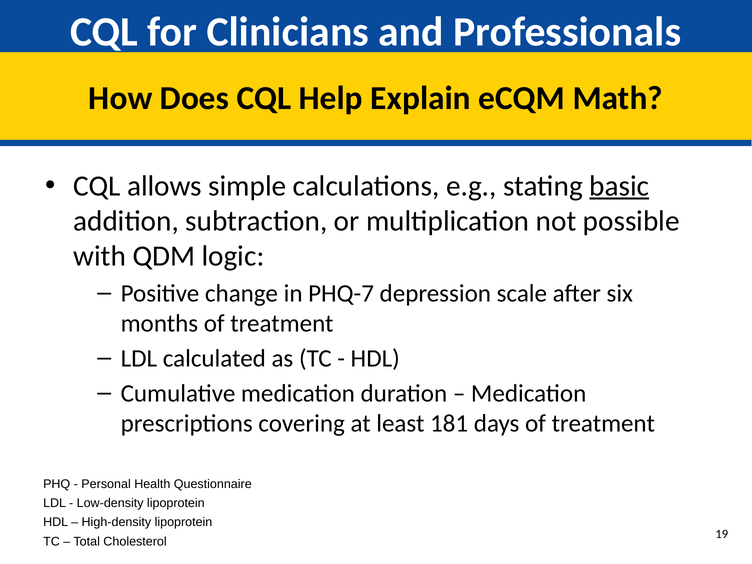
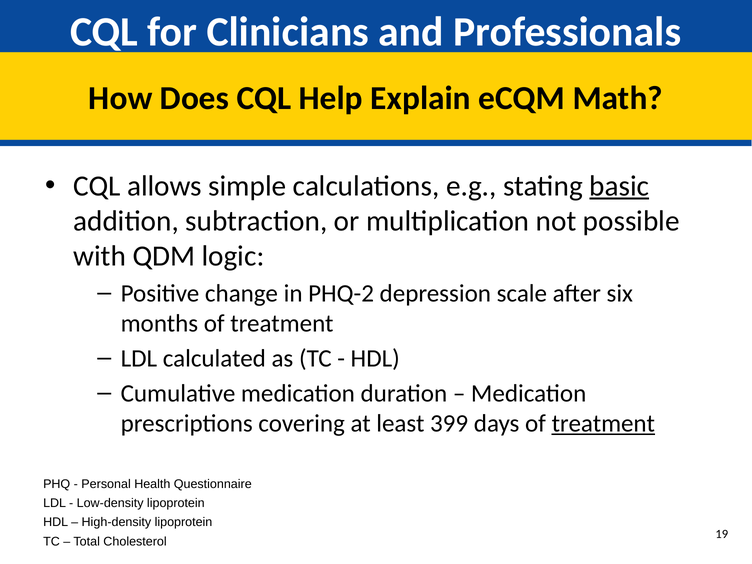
PHQ-7: PHQ-7 -> PHQ-2 (341, 293)
181: 181 -> 399 (449, 424)
treatment underline: none -> present (603, 424)
